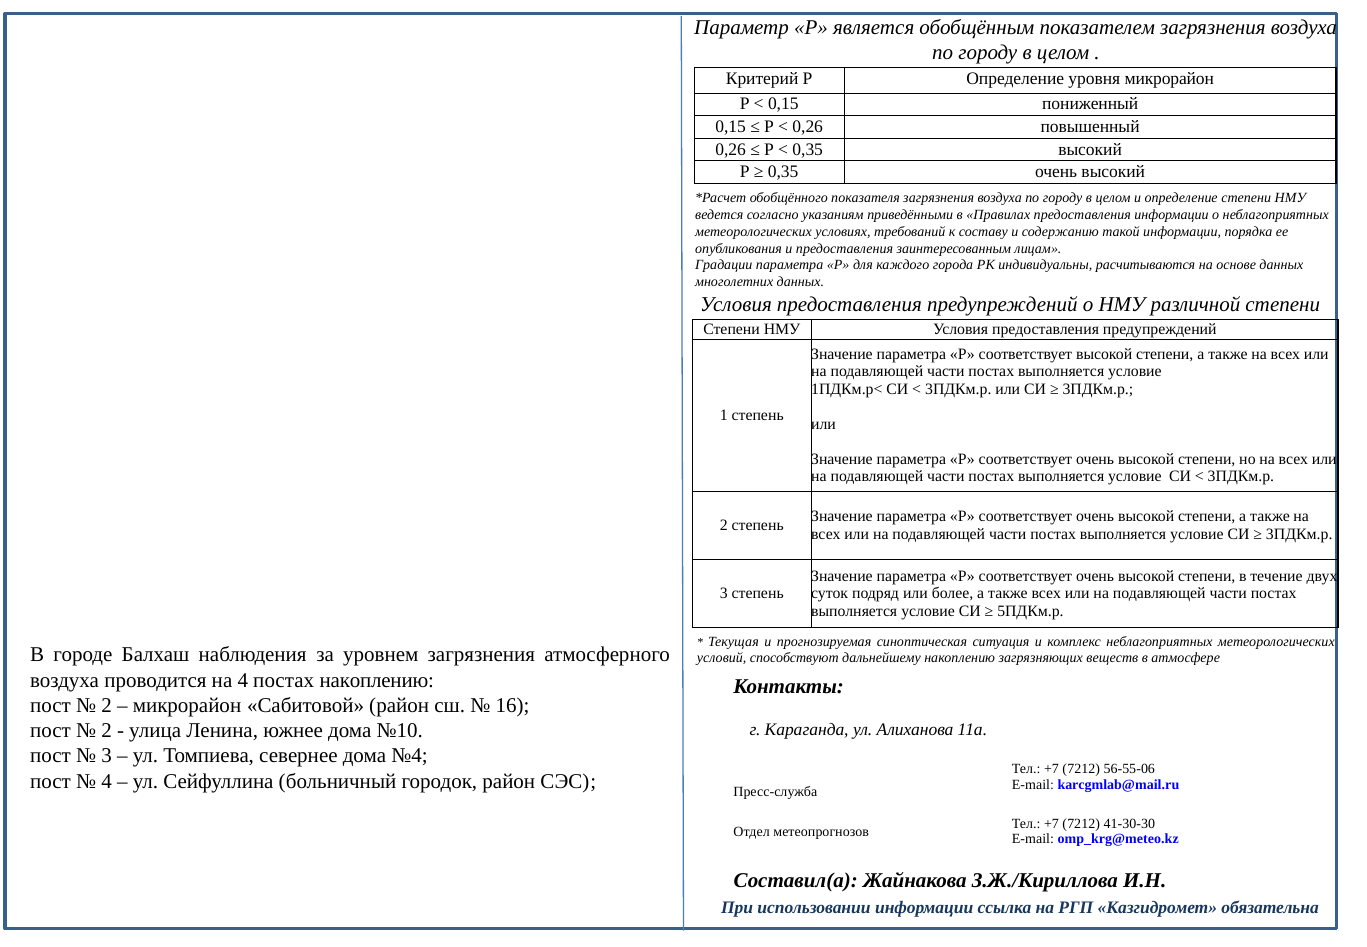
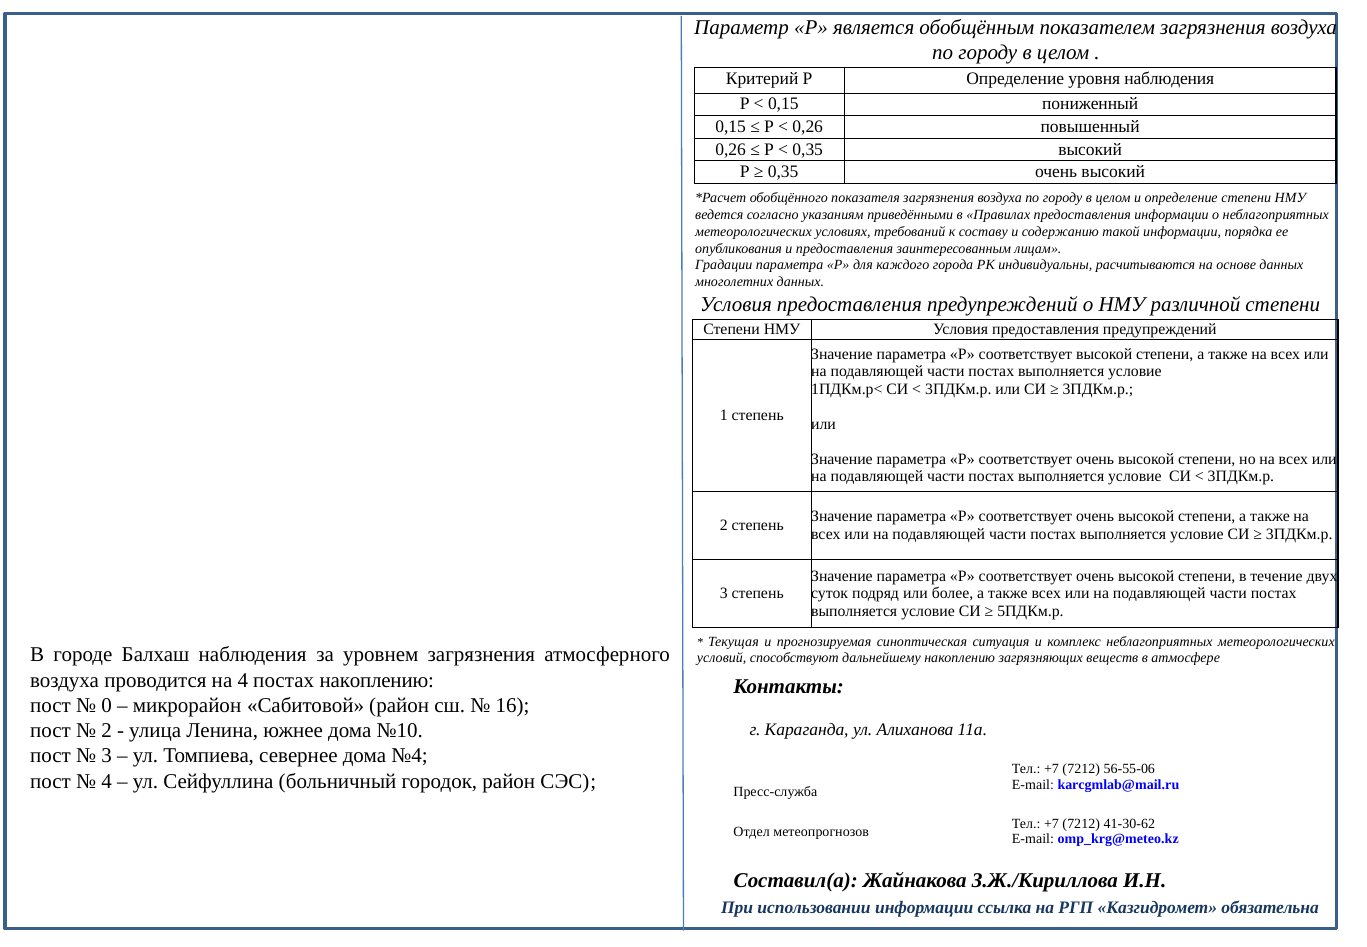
уровня микрорайон: микрорайон -> наблюдения (1169, 78)
2: 2 -> 0 (107, 705)
41-30-30: 41-30-30 -> 41-30-62 (1129, 823)
